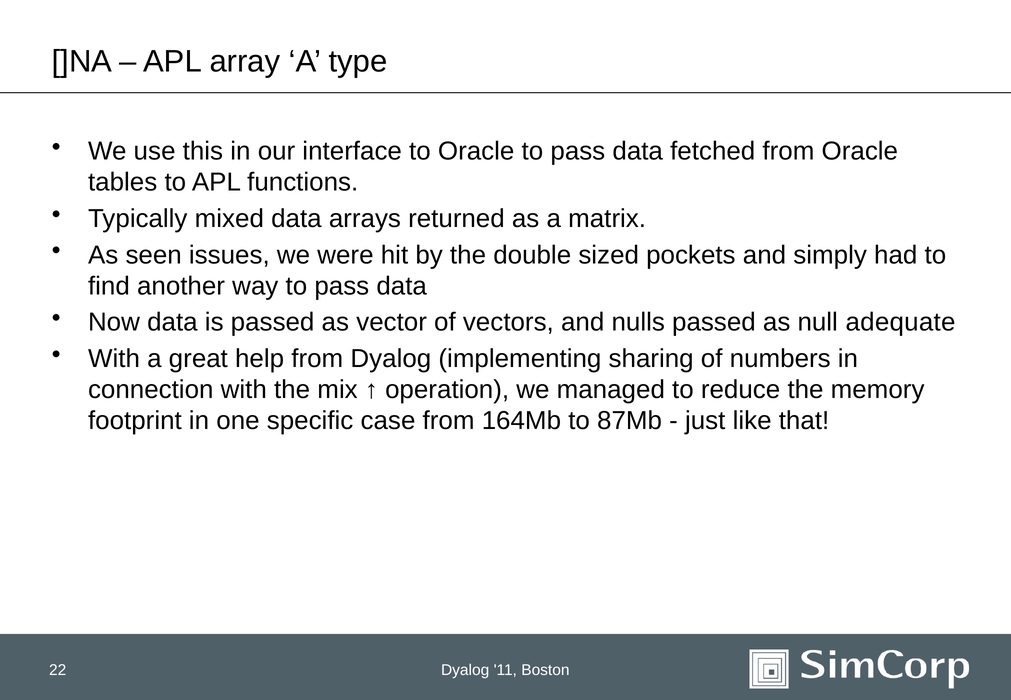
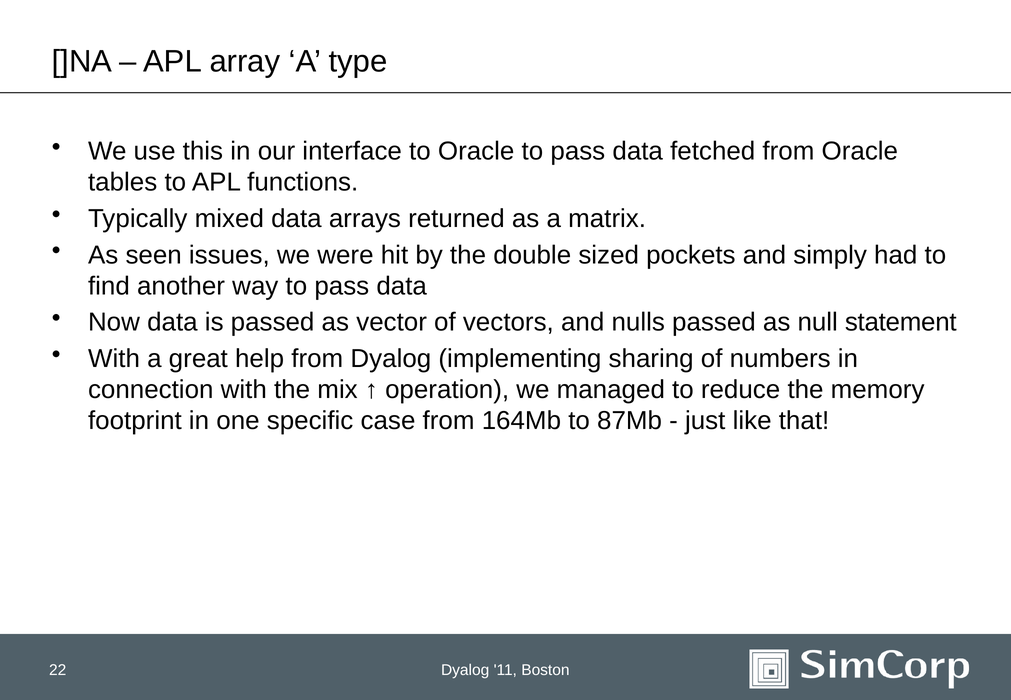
adequate: adequate -> statement (901, 322)
